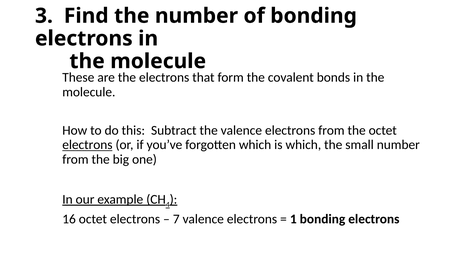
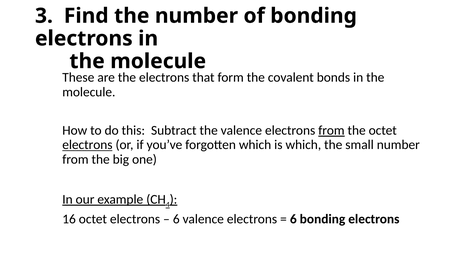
from underline: none -> present (331, 131)
7: 7 -> 6 (176, 219)
1: 1 -> 6 (293, 219)
